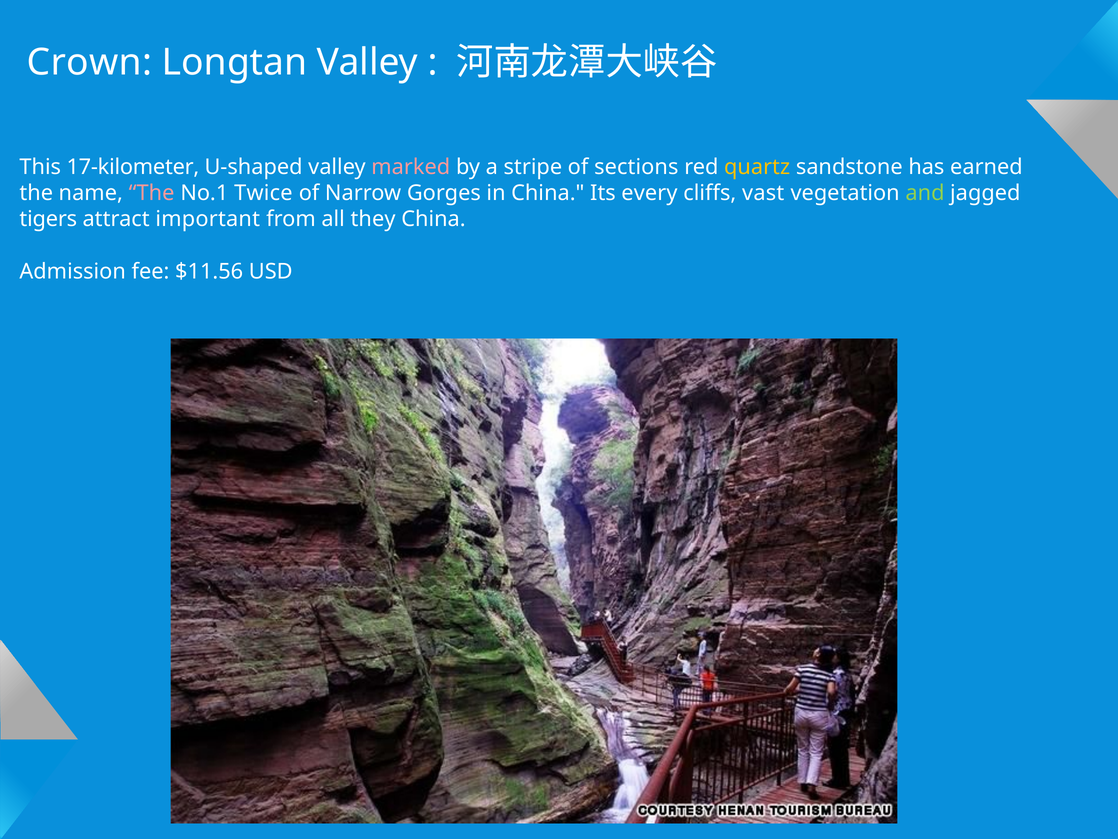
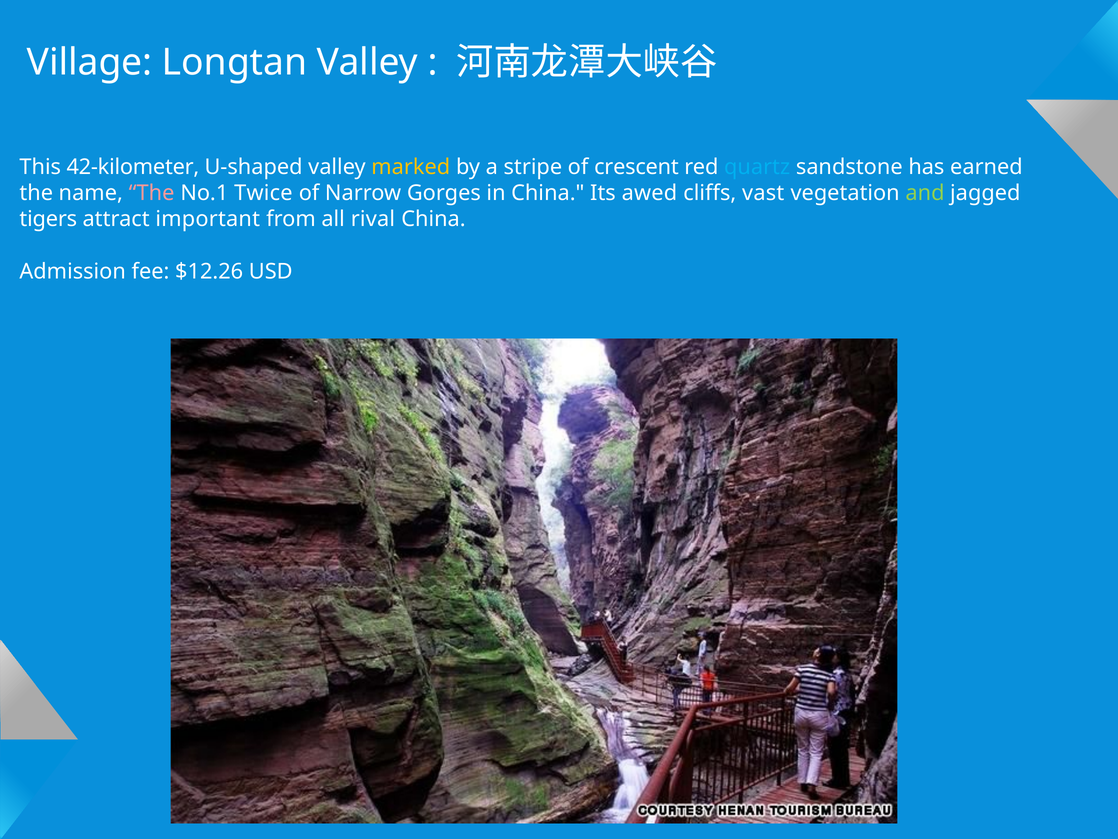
Crown: Crown -> Village (90, 63)
17-kilometer: 17-kilometer -> 42-kilometer (133, 167)
marked colour: pink -> yellow (411, 167)
sections: sections -> crescent (636, 167)
quartz colour: yellow -> light blue (757, 167)
every: every -> awed (649, 193)
they: they -> rival (373, 219)
$11.56: $11.56 -> $12.26 (209, 271)
